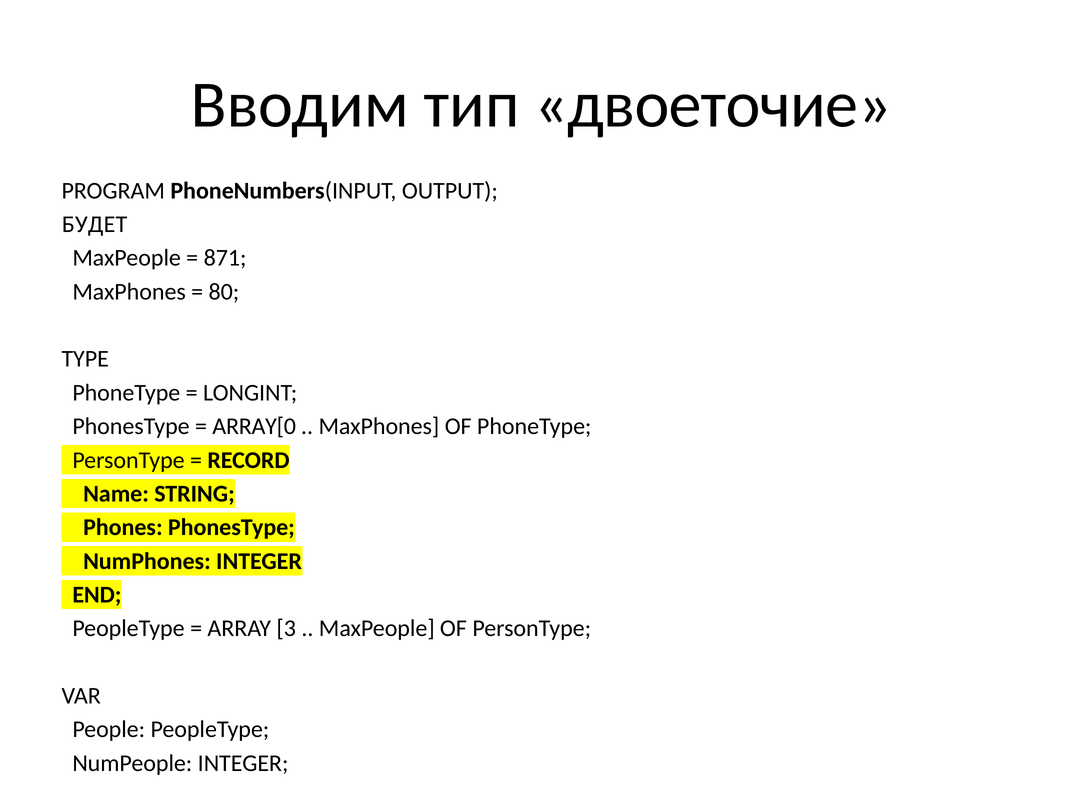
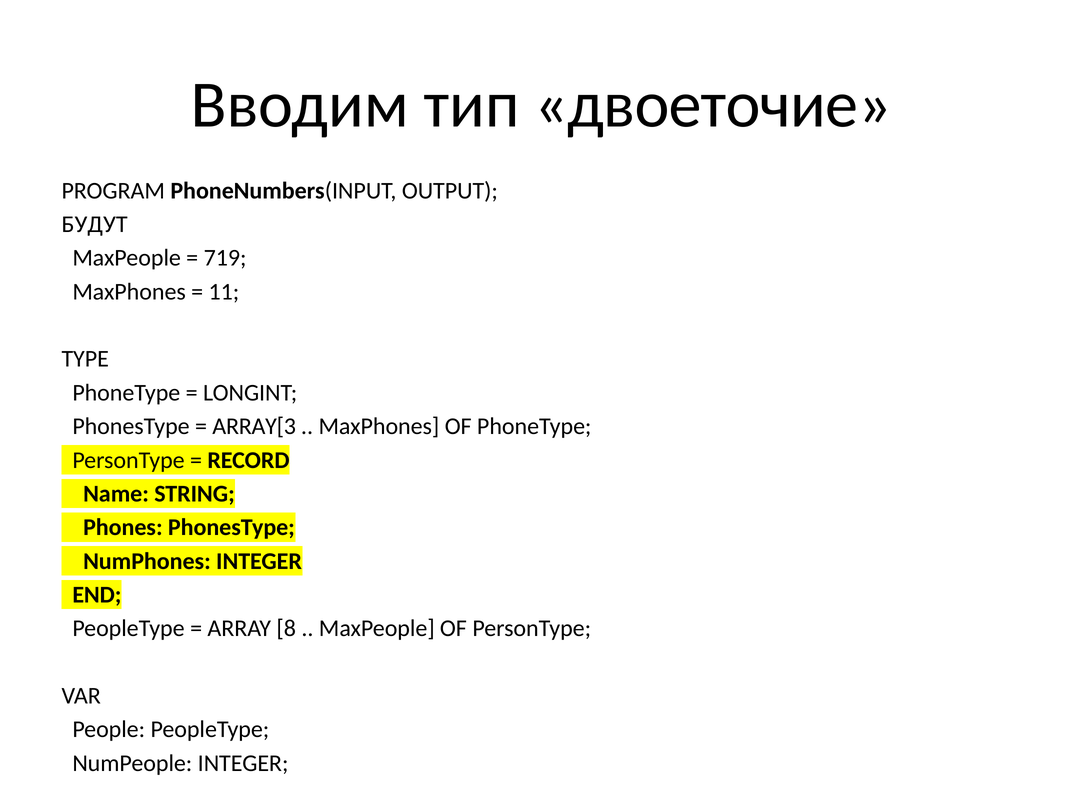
БУДЕТ: БУДЕТ -> БУДУТ (95, 224)
871: 871 -> 719 (225, 258)
80: 80 -> 11 (224, 292)
ARRAY[0: ARRAY[0 -> ARRAY[3 (254, 426)
3: 3 -> 8 (286, 628)
